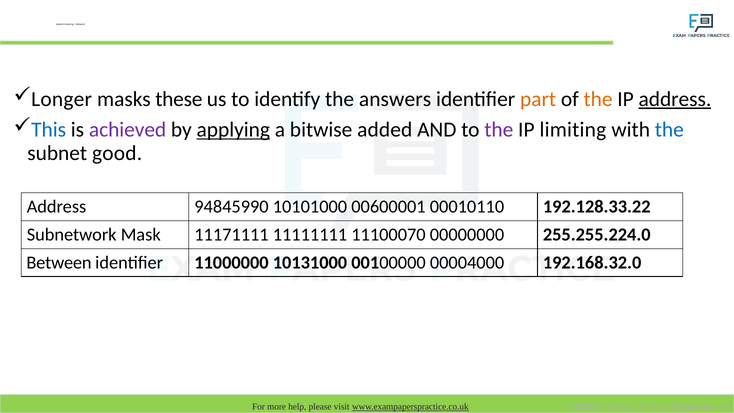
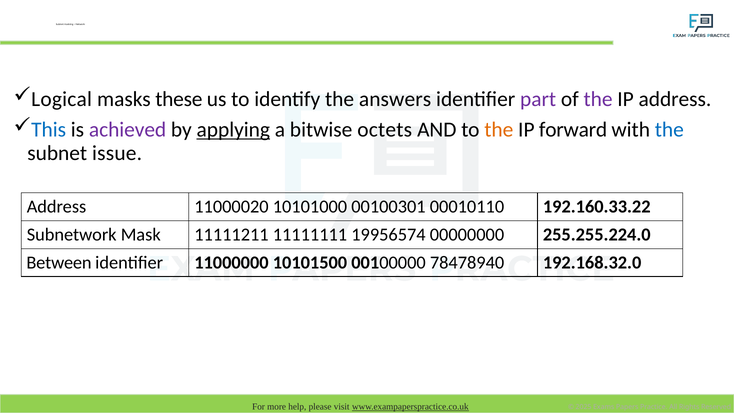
Longer: Longer -> Logical (62, 99)
part colour: orange -> purple (538, 99)
the colour: orange -> purple (598, 99)
address underline: present -> none (675, 99)
added: added -> octets (385, 130)
the colour: purple -> orange (499, 130)
limiting: limiting -> forward (573, 130)
good: good -> issue (117, 153)
94845990: 94845990 -> 11000020 (231, 207)
00600001: 00600001 -> 00100301 (388, 207)
192.128.33.22: 192.128.33.22 -> 192.160.33.22 (597, 207)
11171111: 11171111 -> 11111211 (231, 235)
11100070: 11100070 -> 19956574 (388, 235)
10131000: 10131000 -> 10101500 (310, 263)
00004000: 00004000 -> 78478940 (467, 263)
